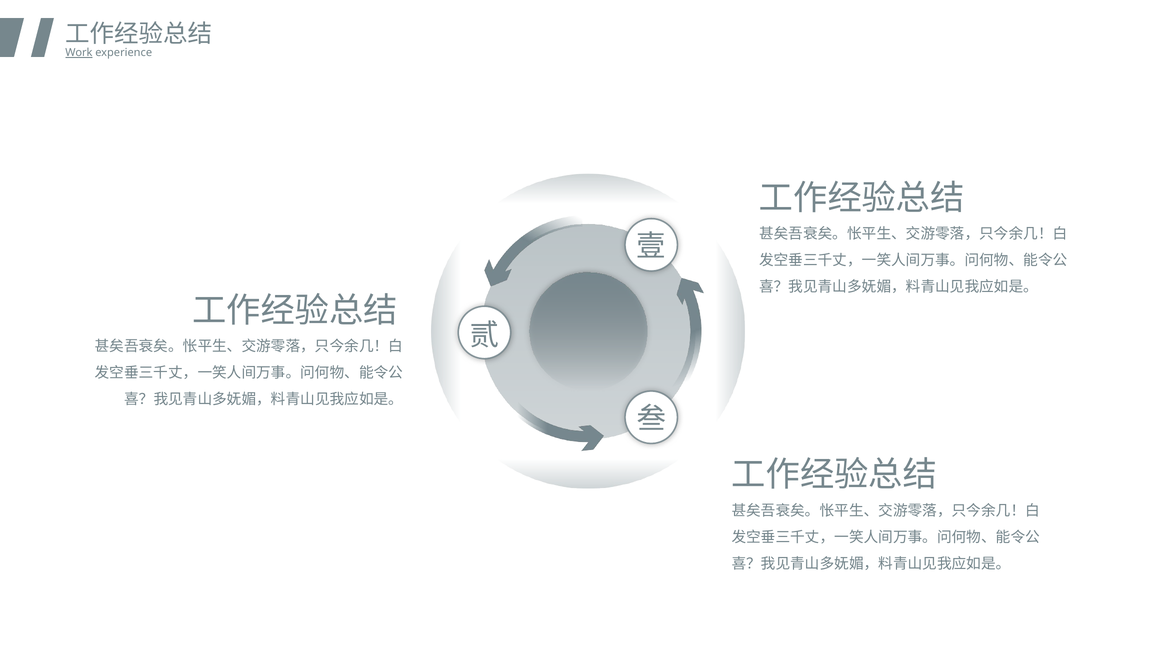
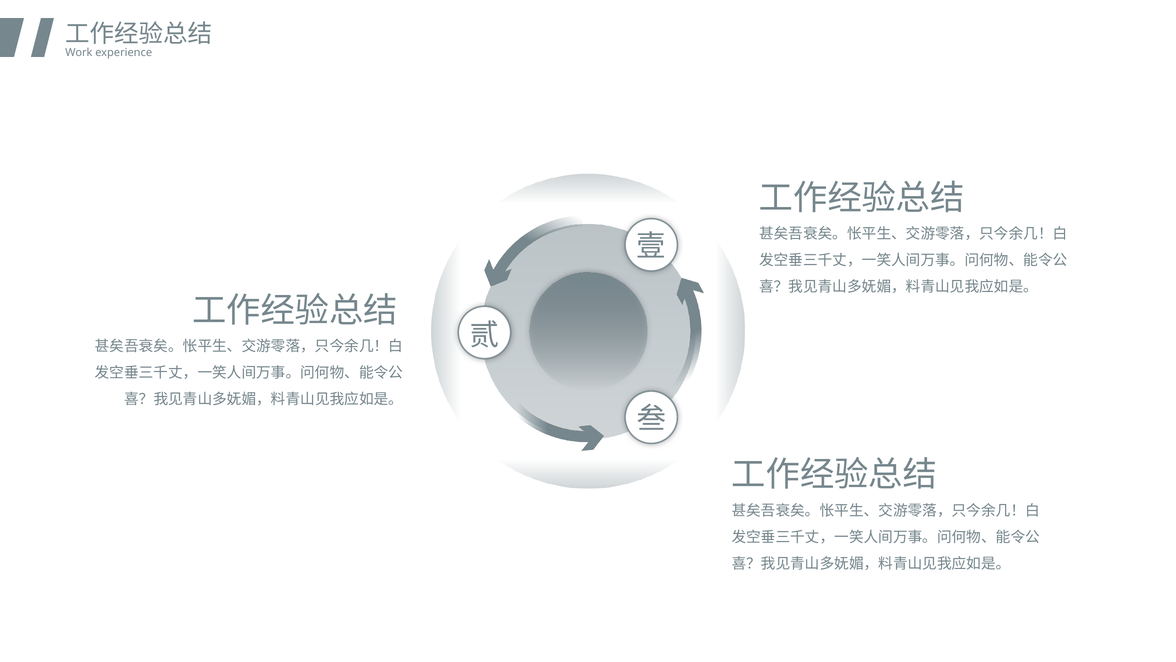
Work underline: present -> none (79, 53)
